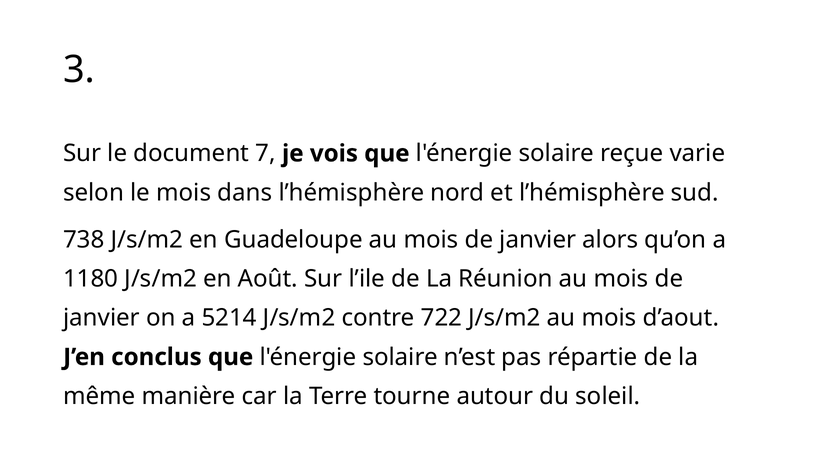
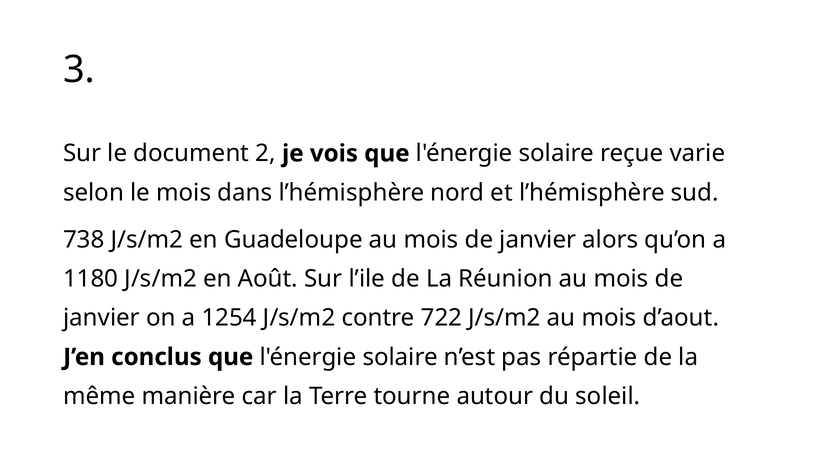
7: 7 -> 2 (266, 153)
5214: 5214 -> 1254 (229, 318)
